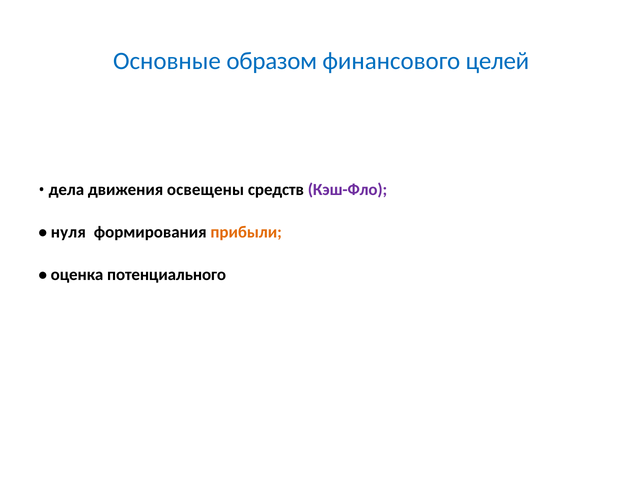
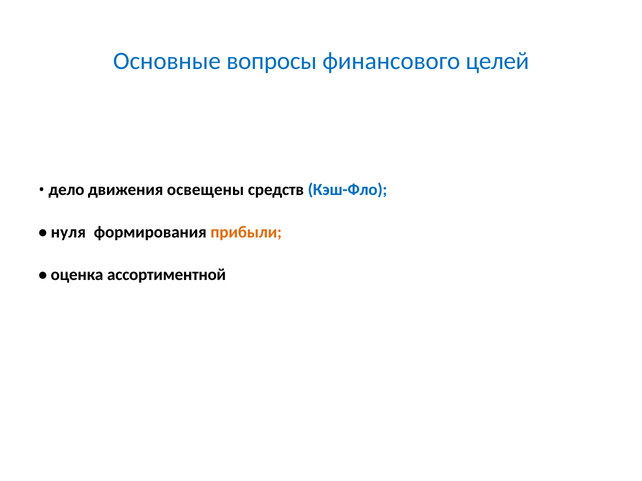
образом: образом -> вопросы (272, 61)
дела: дела -> дело (66, 190)
Кэш-Фло colour: purple -> blue (348, 190)
потенциального: потенциального -> ассортиментной (167, 275)
